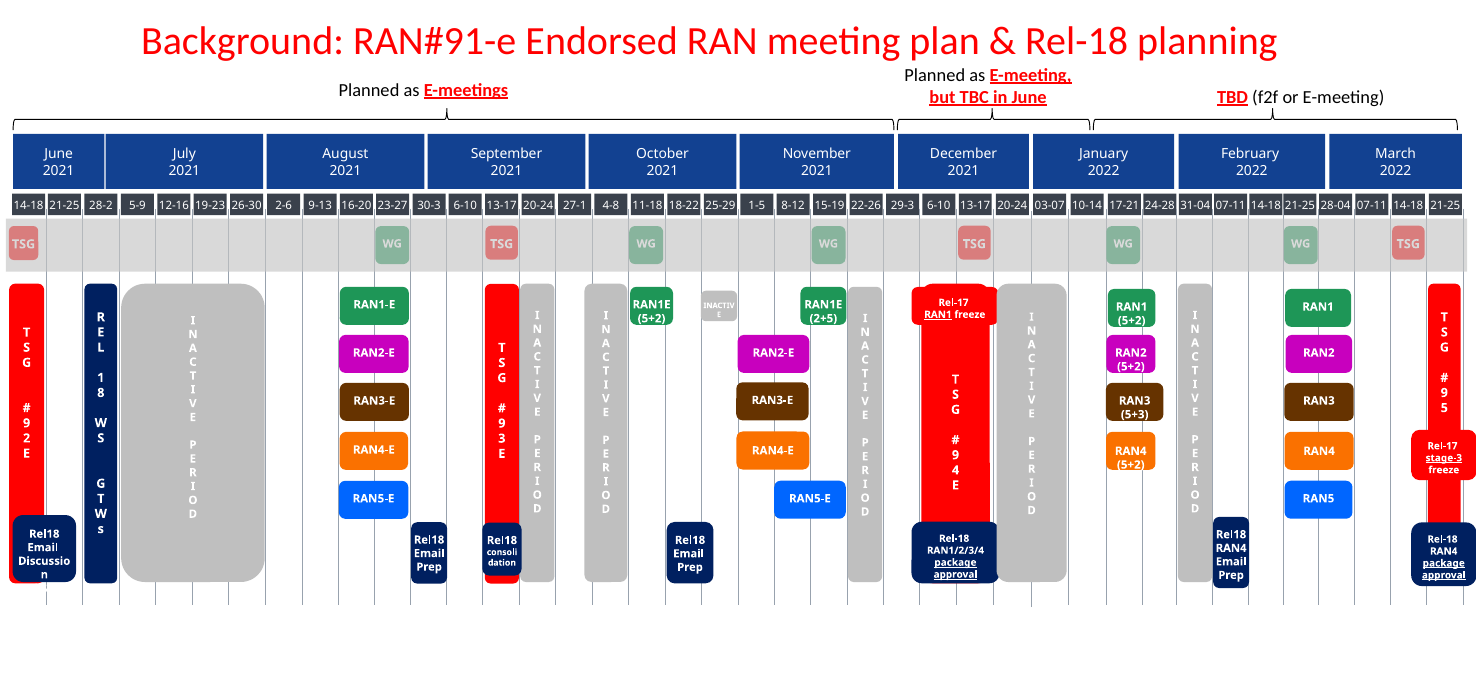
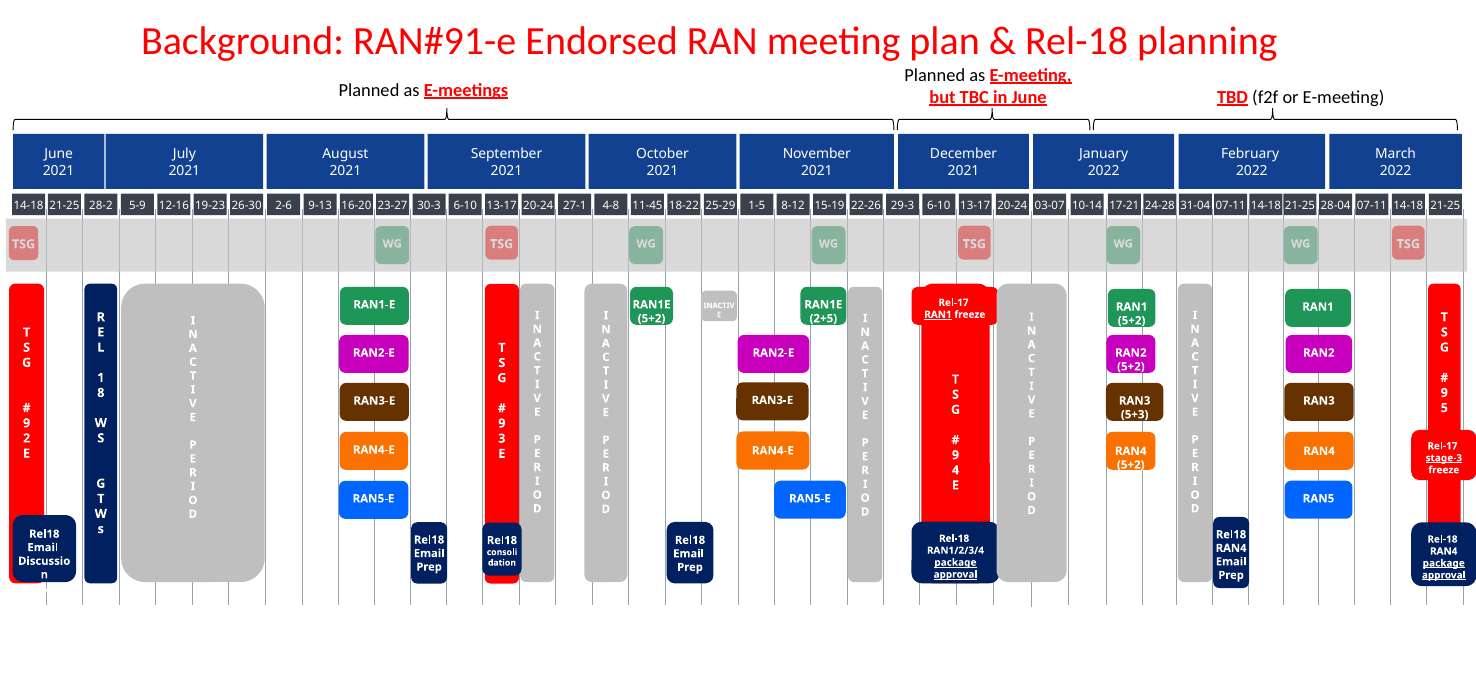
11-18: 11-18 -> 11-45 (647, 205)
